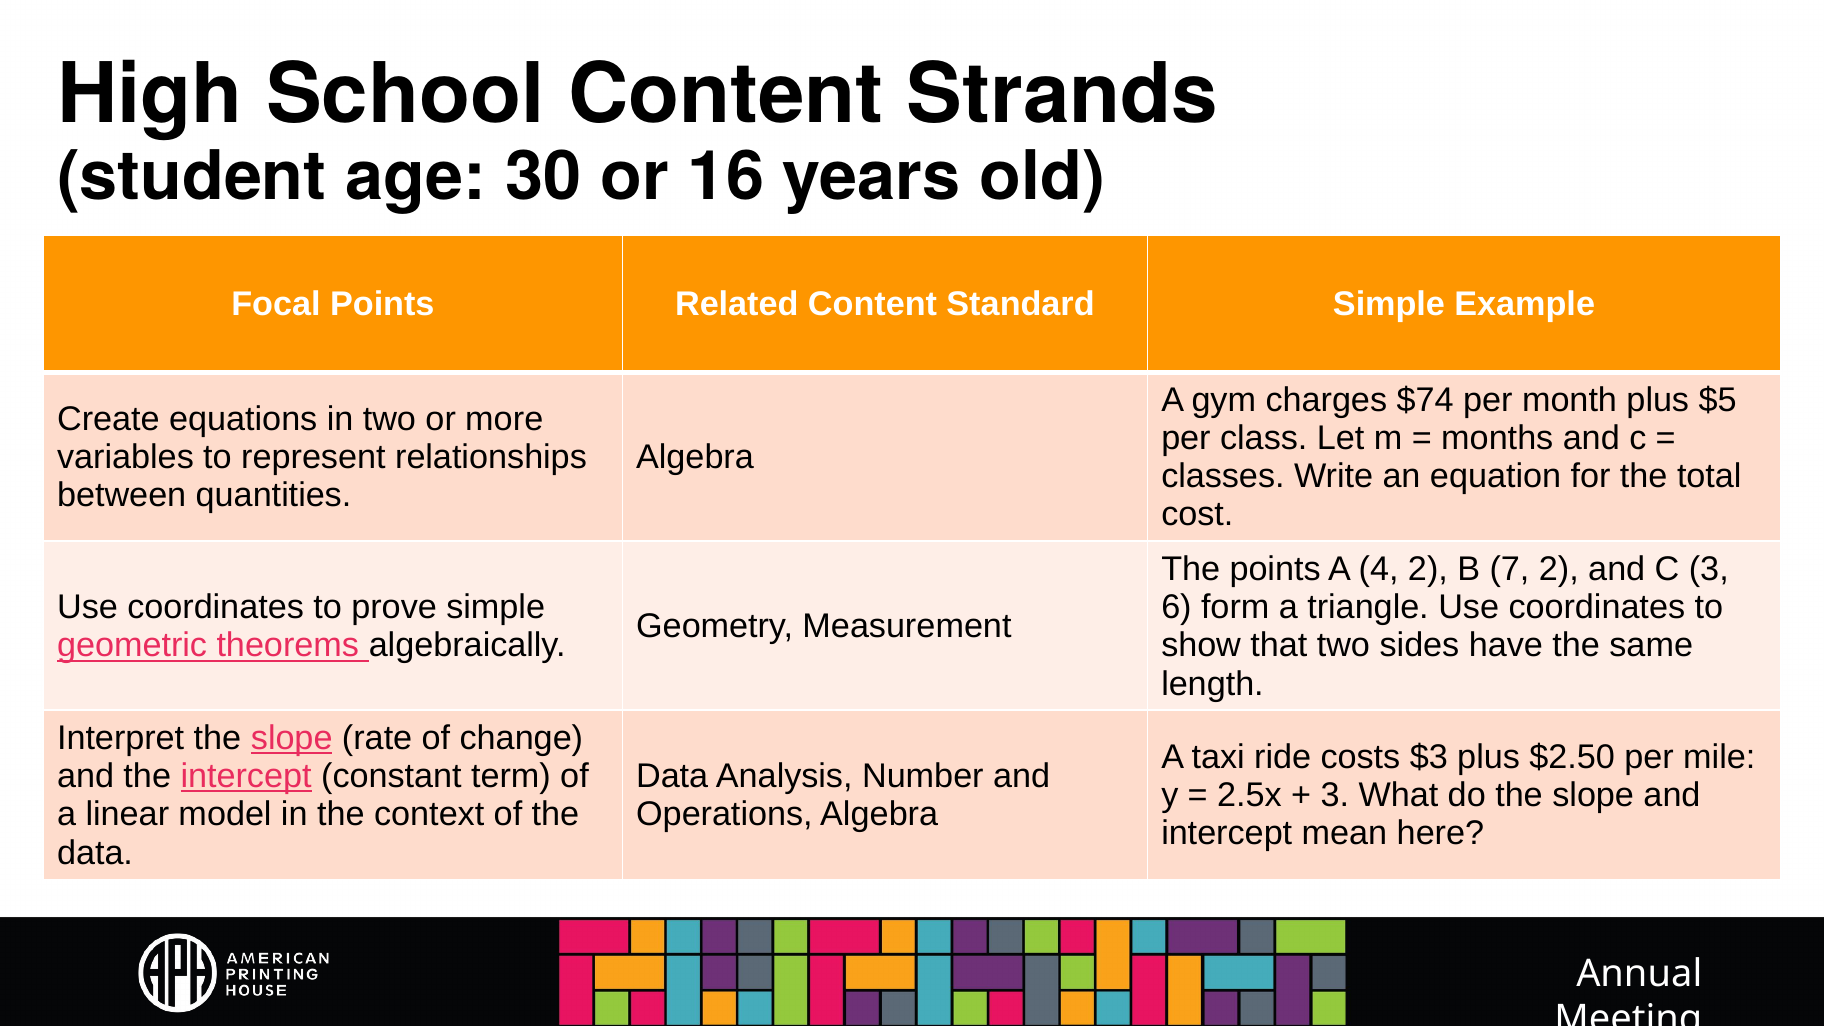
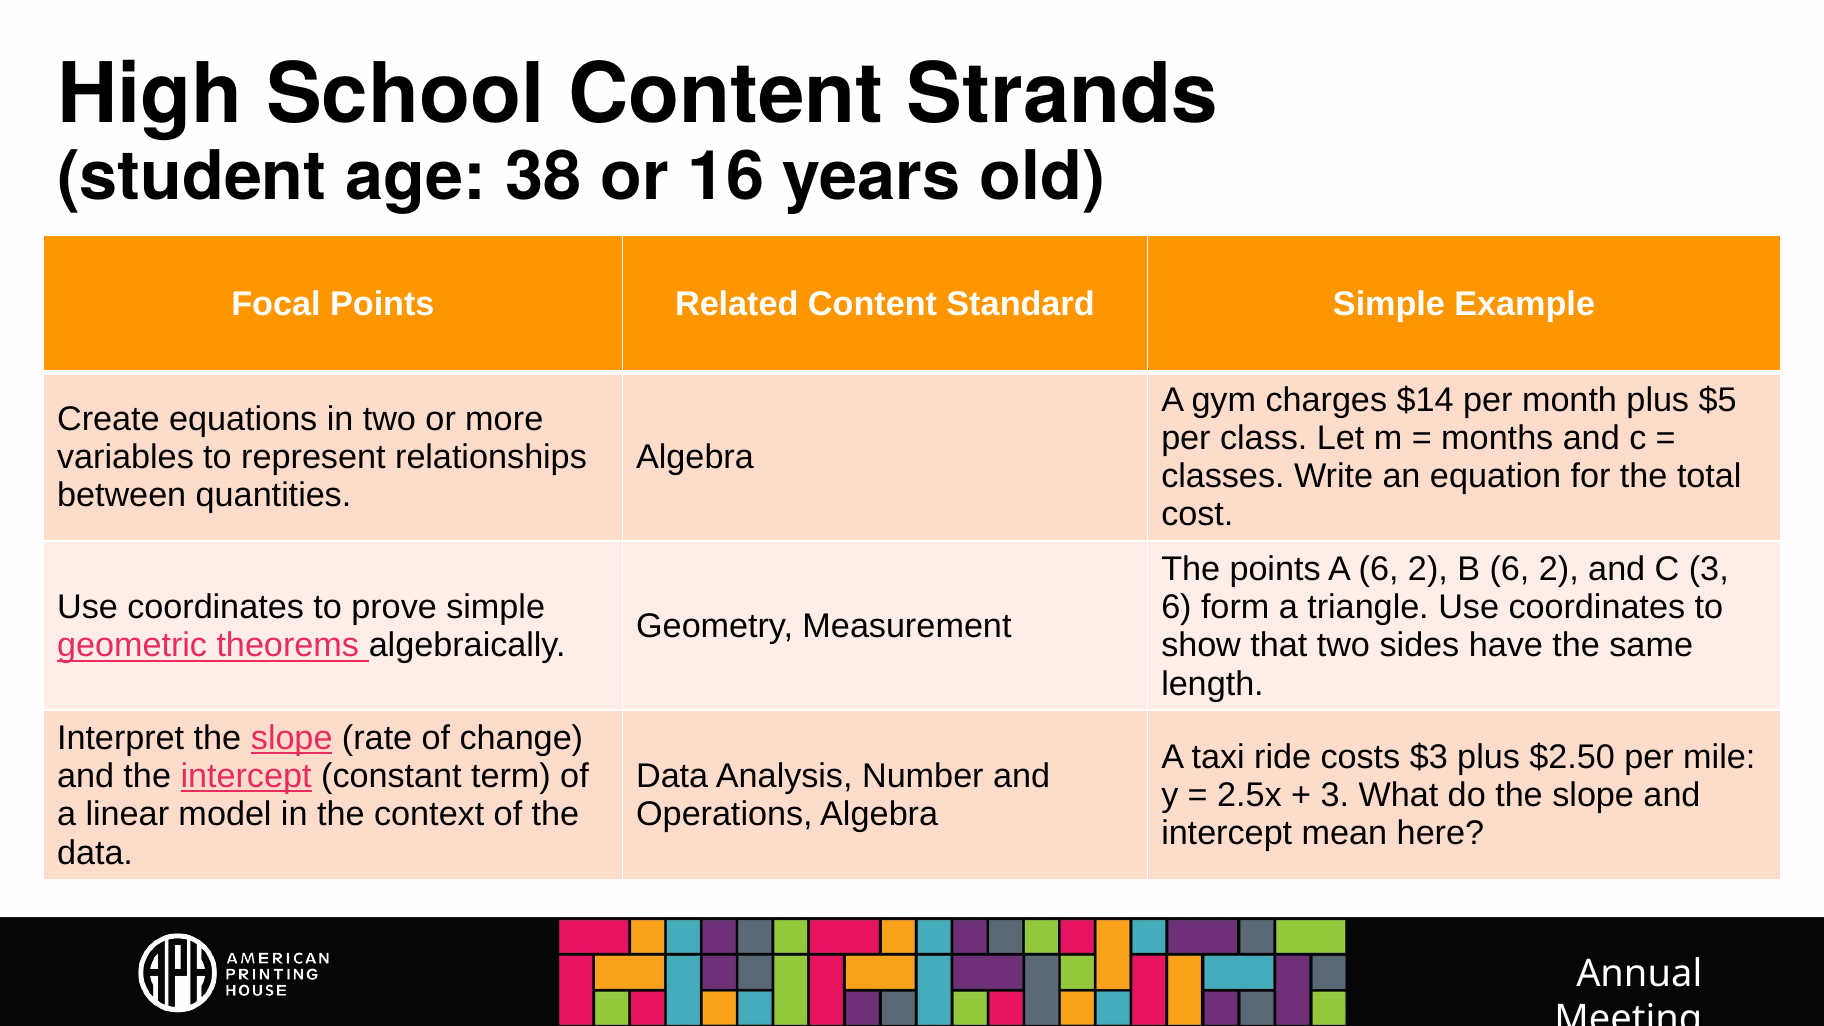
30: 30 -> 38 (544, 177)
$74: $74 -> $14 (1425, 400)
A 4: 4 -> 6 (1379, 569)
B 7: 7 -> 6 (1510, 569)
